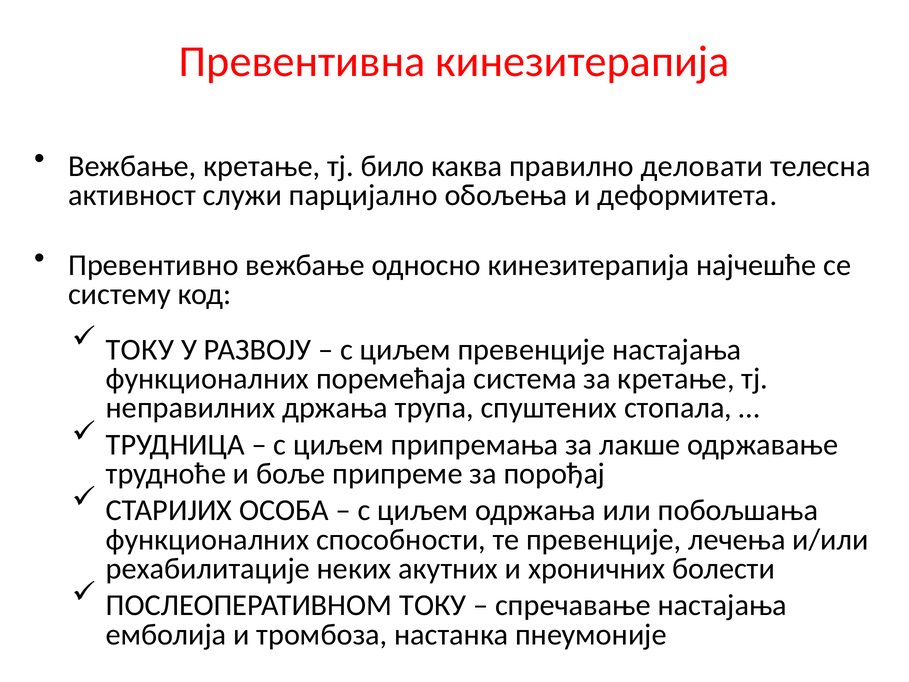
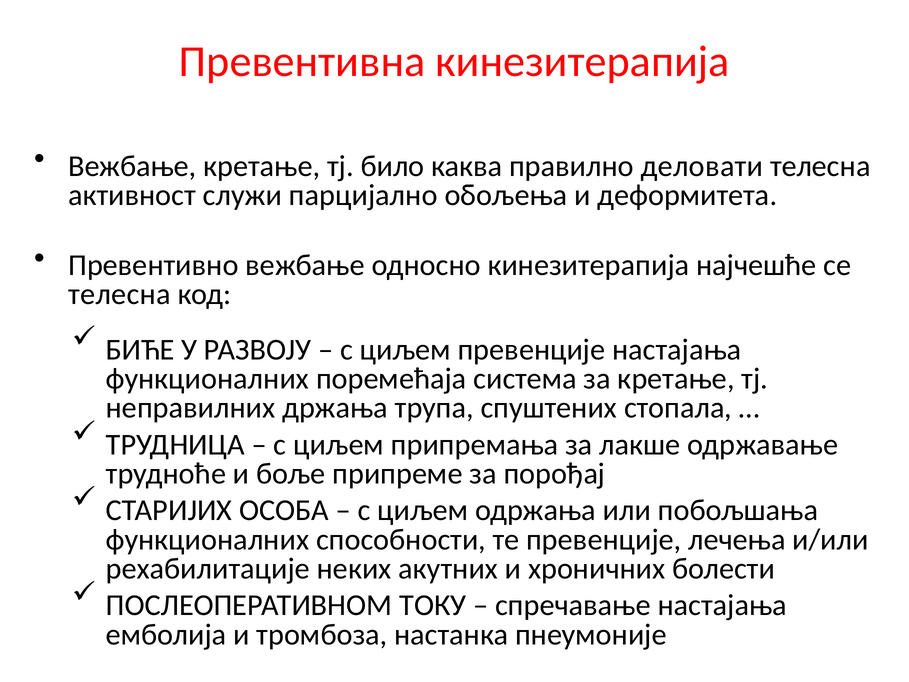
систему: систему -> телесна (119, 294)
ТОКУ: ТОКУ -> БИЋЕ (140, 349)
